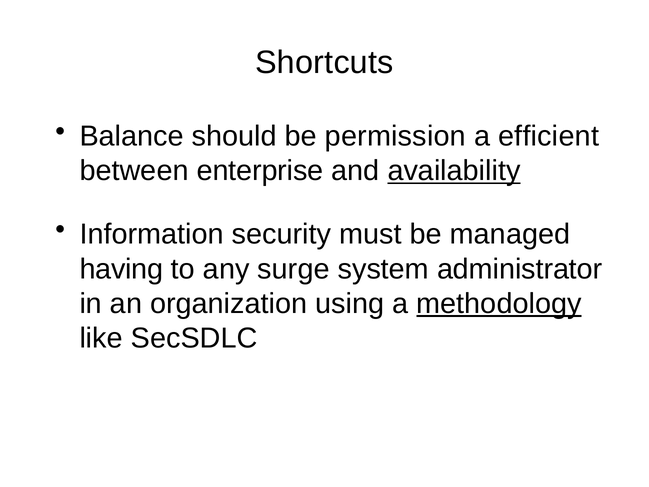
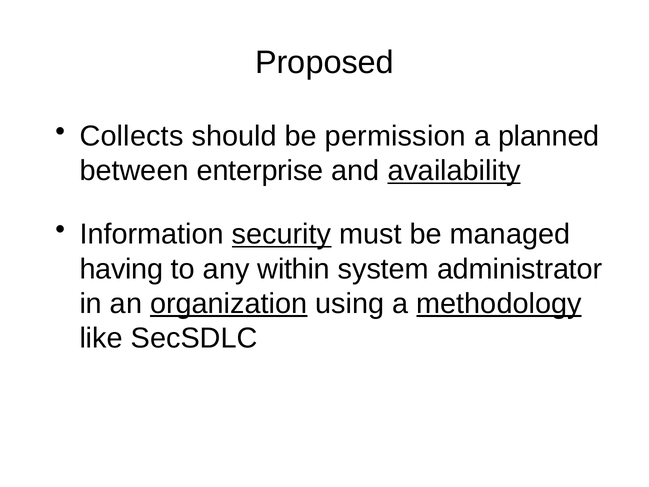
Shortcuts: Shortcuts -> Proposed (324, 62)
Balance: Balance -> Collects (132, 136)
efficient: efficient -> planned (549, 136)
security underline: none -> present (282, 234)
surge: surge -> within (294, 269)
organization underline: none -> present (229, 303)
